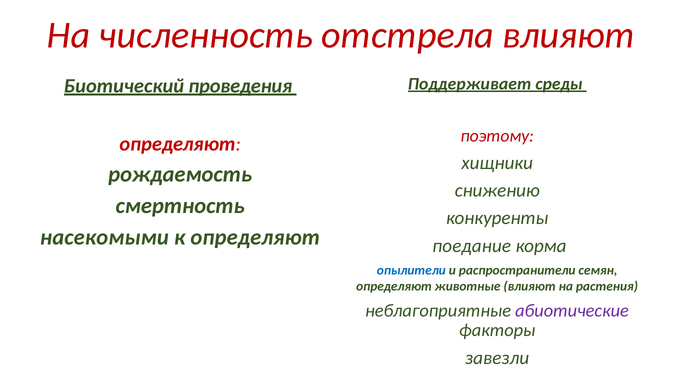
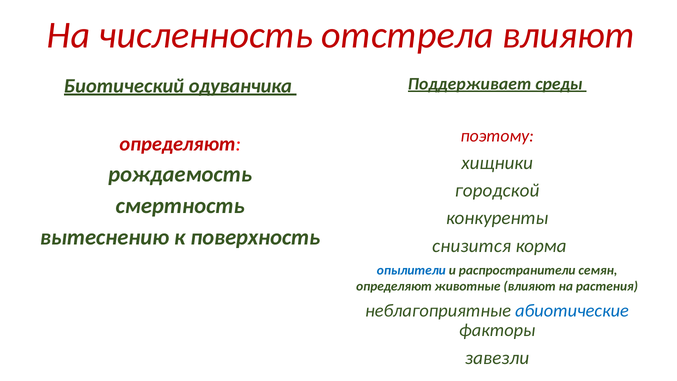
проведения: проведения -> одуванчика (240, 86)
снижению: снижению -> городской (497, 190)
насекомыми: насекомыми -> вытеснению (105, 237)
к определяют: определяют -> поверхность (255, 237)
поедание: поедание -> снизится (472, 246)
абиотические colour: purple -> blue (572, 310)
